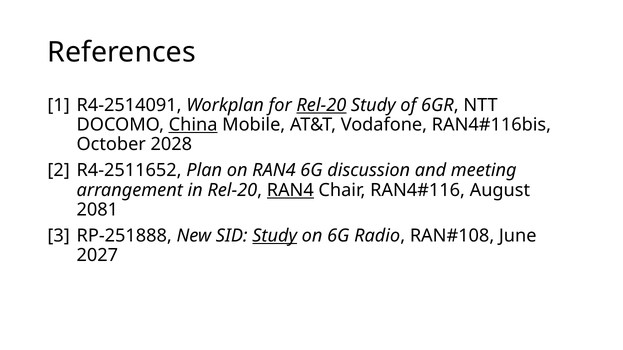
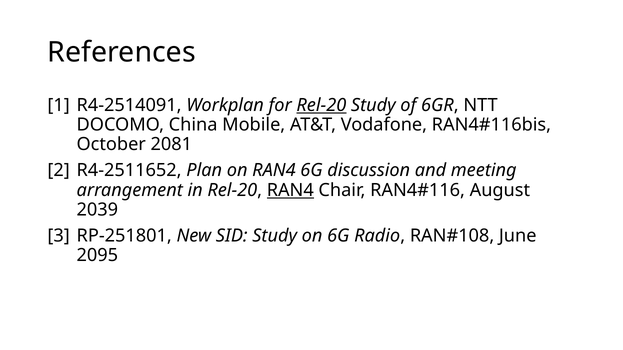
China underline: present -> none (193, 125)
2028: 2028 -> 2081 (171, 145)
2081: 2081 -> 2039 (97, 210)
RP-251888: RP-251888 -> RP-251801 (124, 236)
Study underline: present -> none (275, 236)
2027: 2027 -> 2095 (97, 256)
